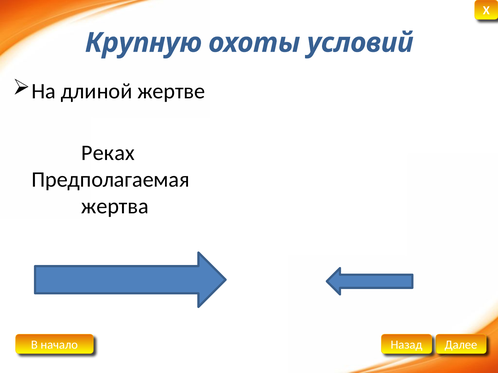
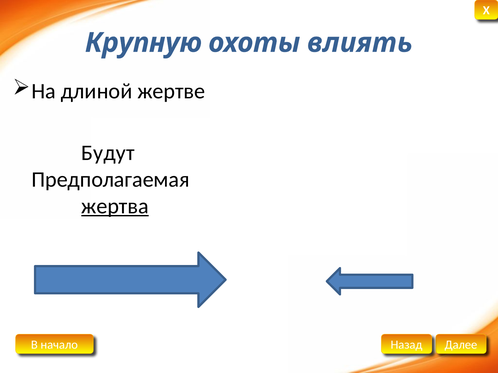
условий: условий -> влиять (360, 43)
Реках: Реках -> Будут (108, 153)
жертва underline: none -> present (115, 206)
